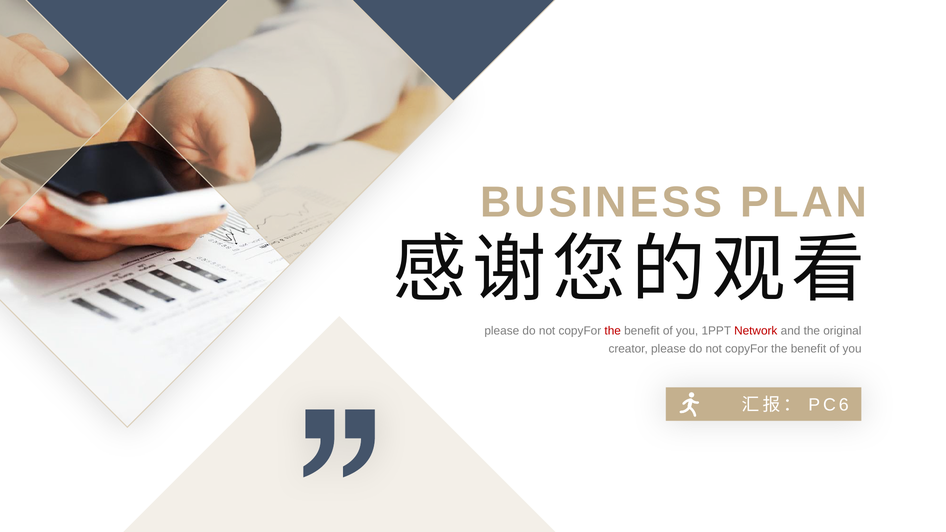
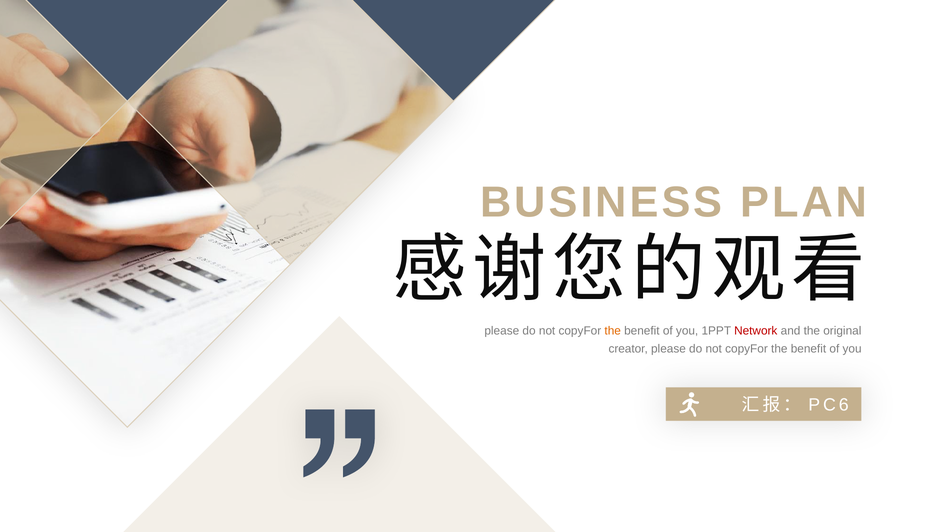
the colour: red -> orange (613, 331)
